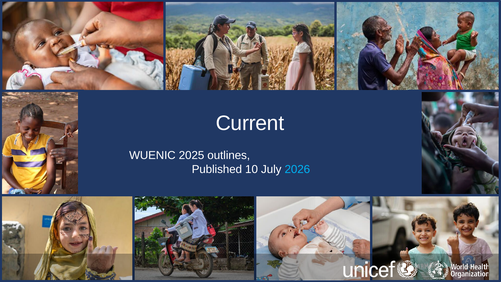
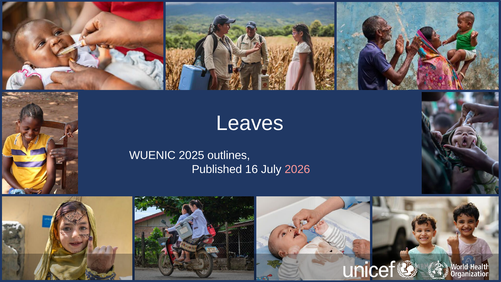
Current: Current -> Leaves (250, 123)
10: 10 -> 16 (252, 169)
2026 colour: light blue -> pink (297, 169)
